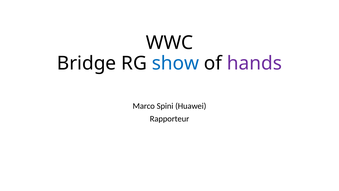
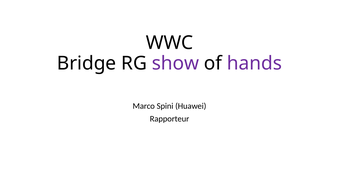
show colour: blue -> purple (175, 63)
